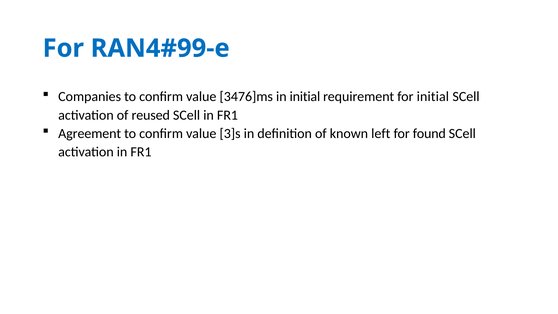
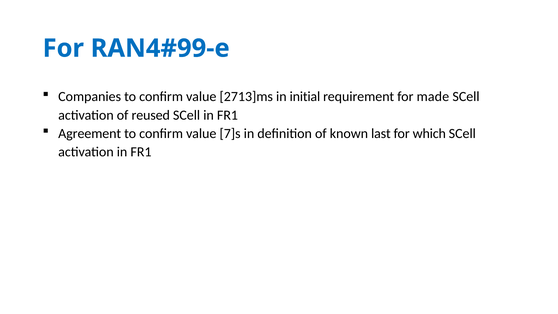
3476]ms: 3476]ms -> 2713]ms (246, 97)
for initial: initial -> made (433, 97)
3]s: 3]s -> 7]s (230, 133)
left: left -> last (381, 133)
found: found -> which (429, 133)
